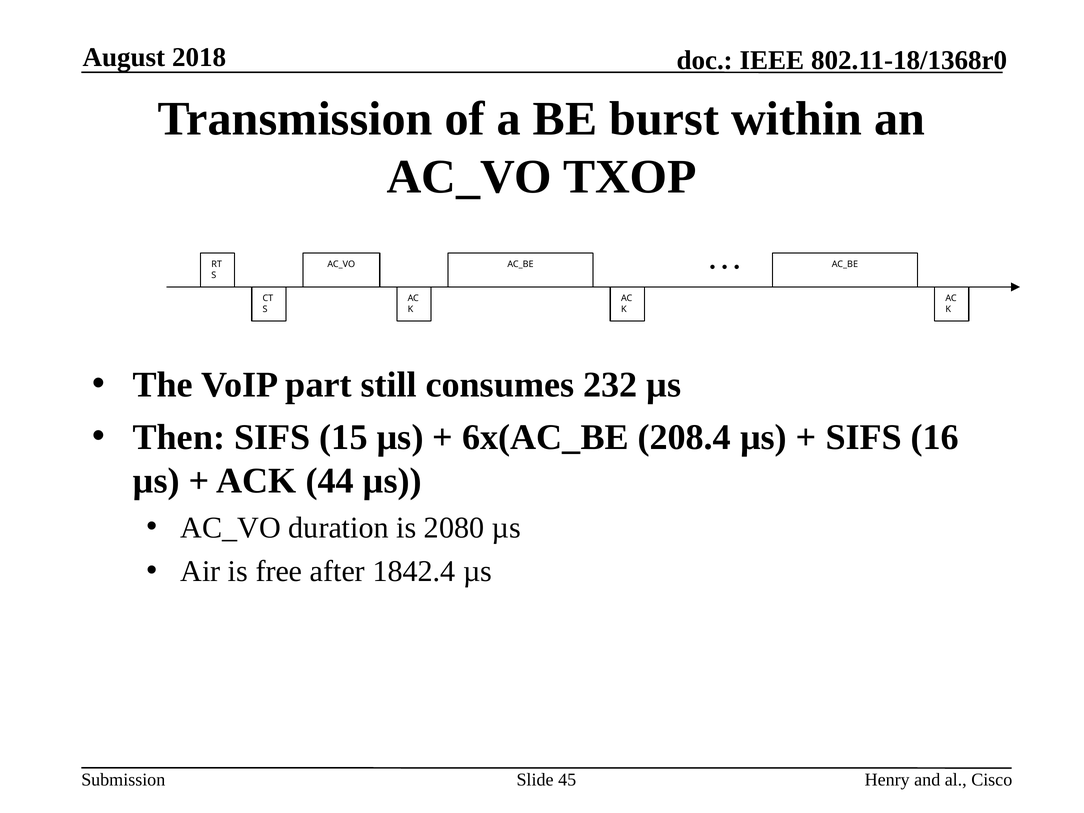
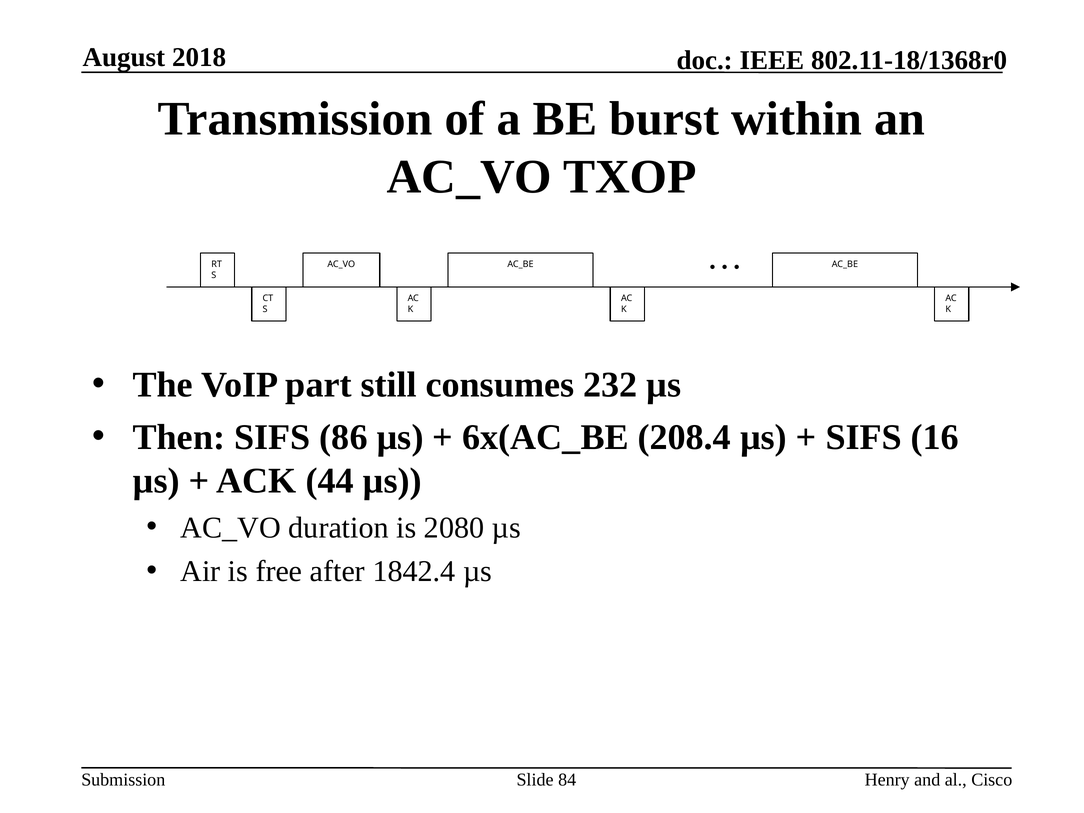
15: 15 -> 86 (344, 437)
45: 45 -> 84 (567, 780)
